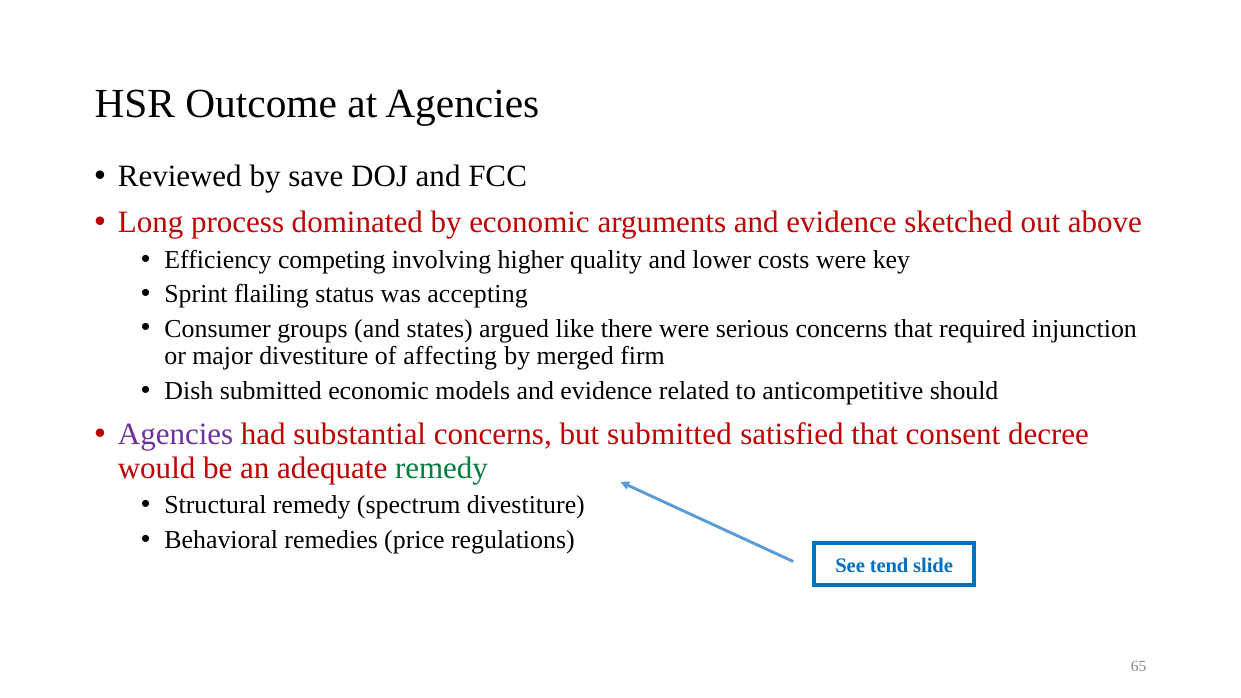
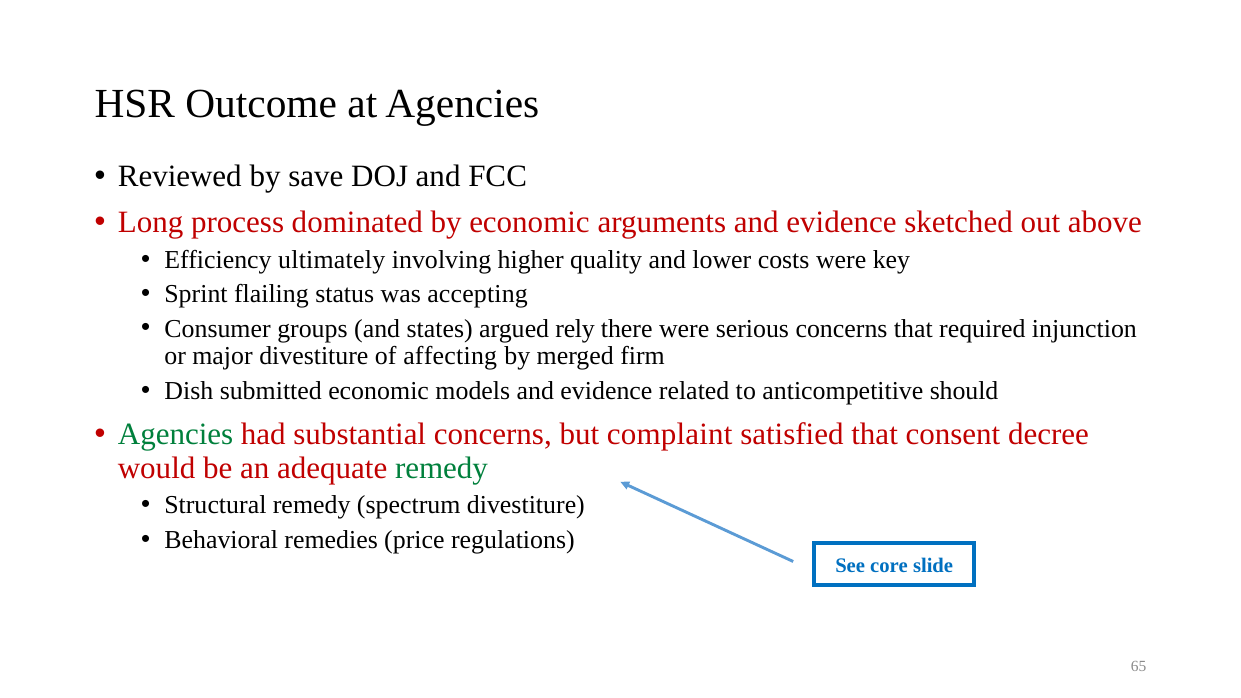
competing: competing -> ultimately (332, 260)
like: like -> rely (575, 329)
Agencies colour: purple -> green (176, 434)
but submitted: submitted -> complaint (670, 434)
tend: tend -> core (889, 565)
